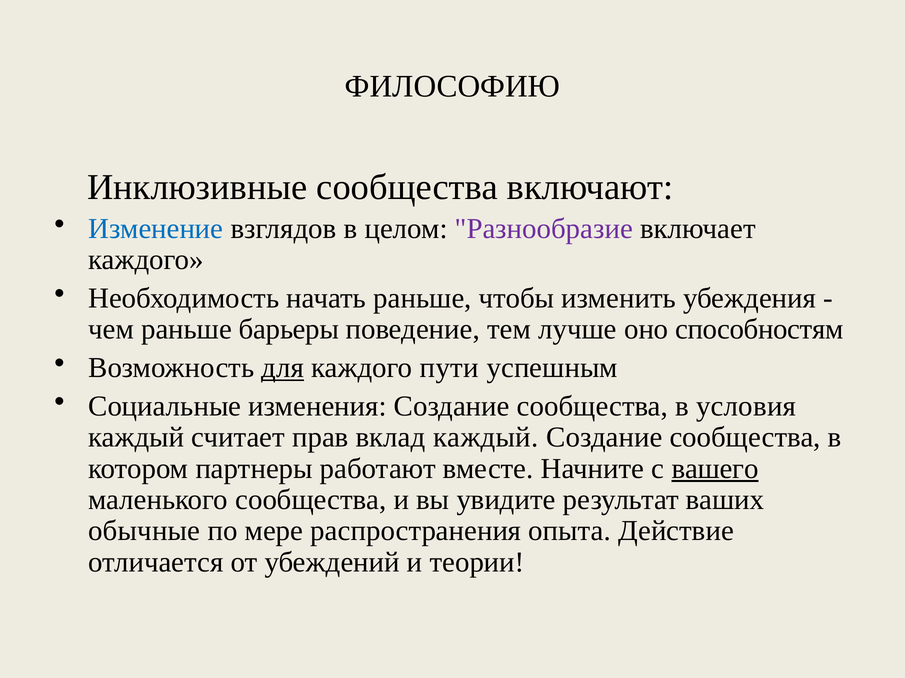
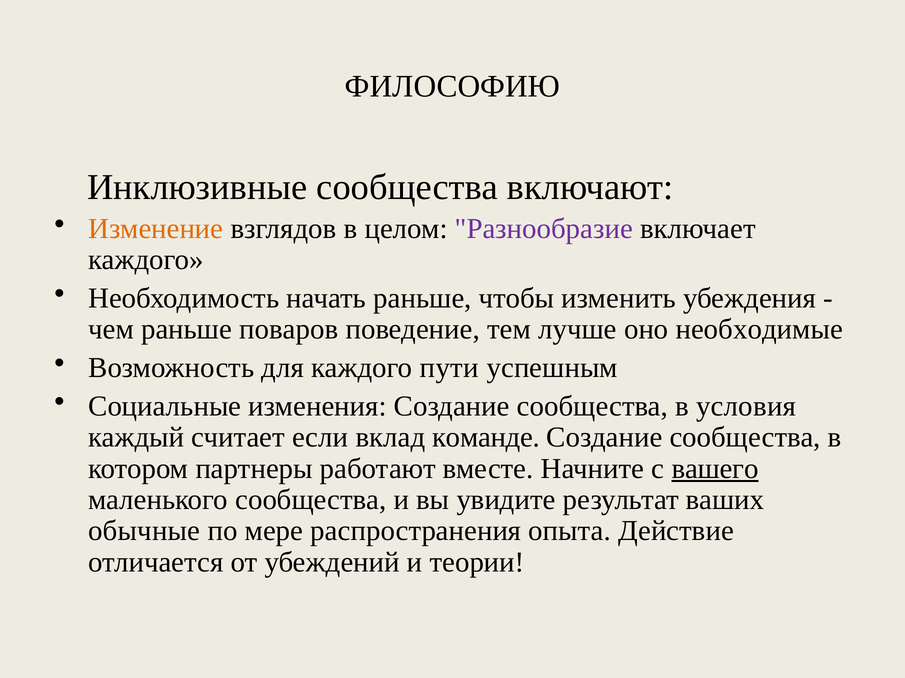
Изменение colour: blue -> orange (156, 229)
барьеры: барьеры -> поваров (289, 330)
способностям: способностям -> необходимые (759, 330)
для underline: present -> none (283, 368)
прав: прав -> если (320, 438)
вклад каждый: каждый -> команде (486, 438)
